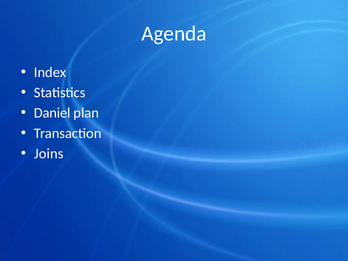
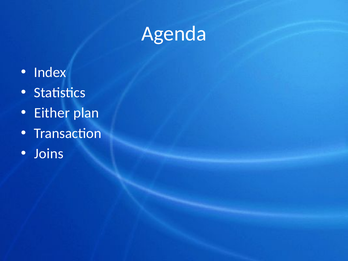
Daniel: Daniel -> Either (52, 113)
